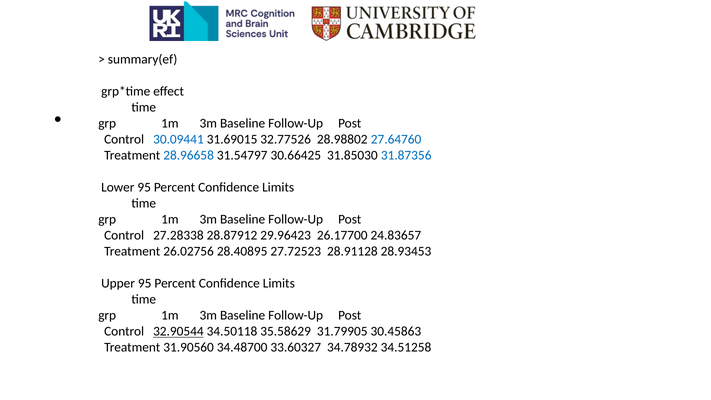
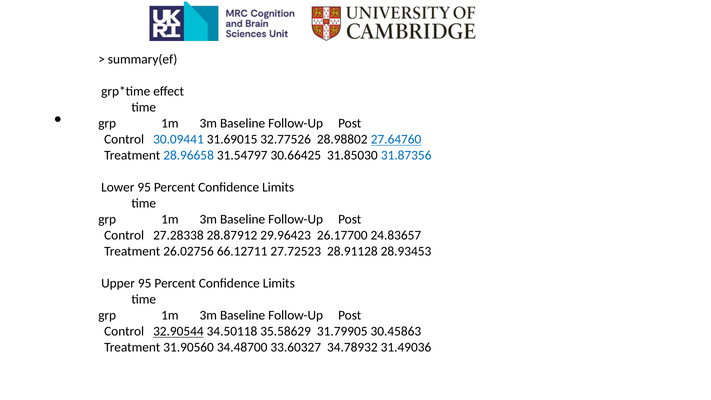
27.64760 underline: none -> present (396, 139)
28.40895: 28.40895 -> 66.12711 (242, 251)
34.51258: 34.51258 -> 31.49036 (406, 347)
